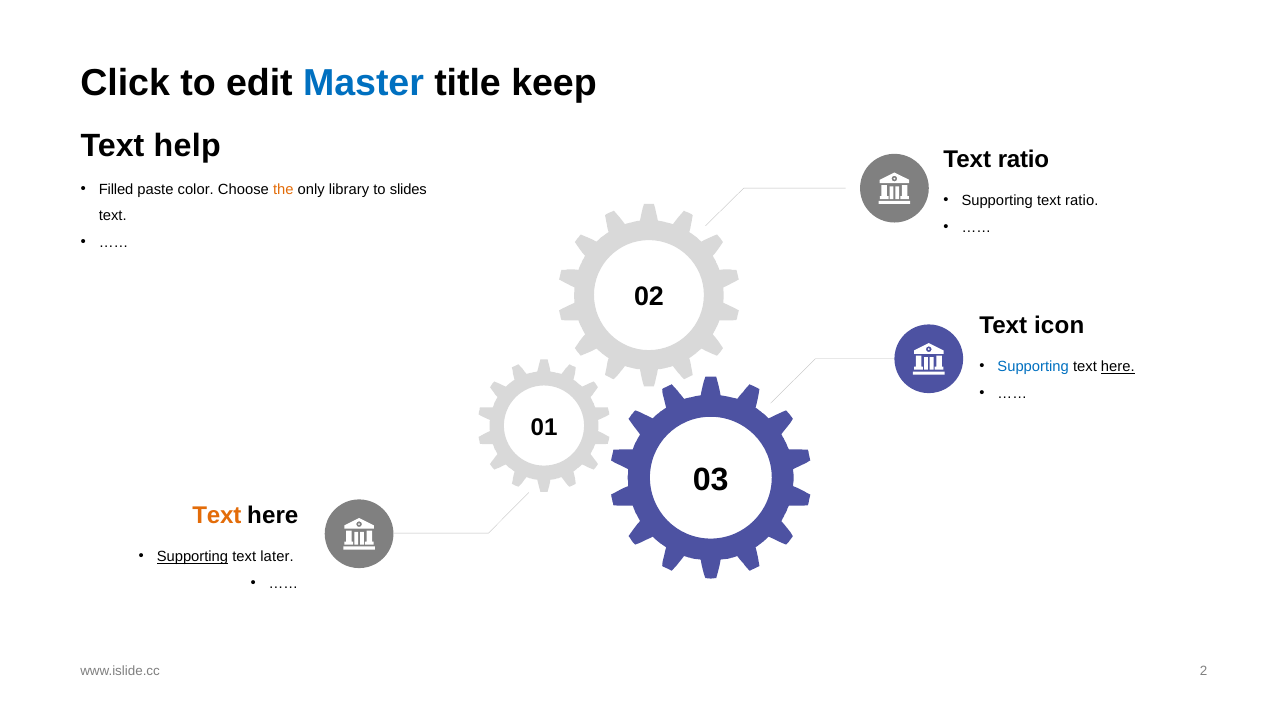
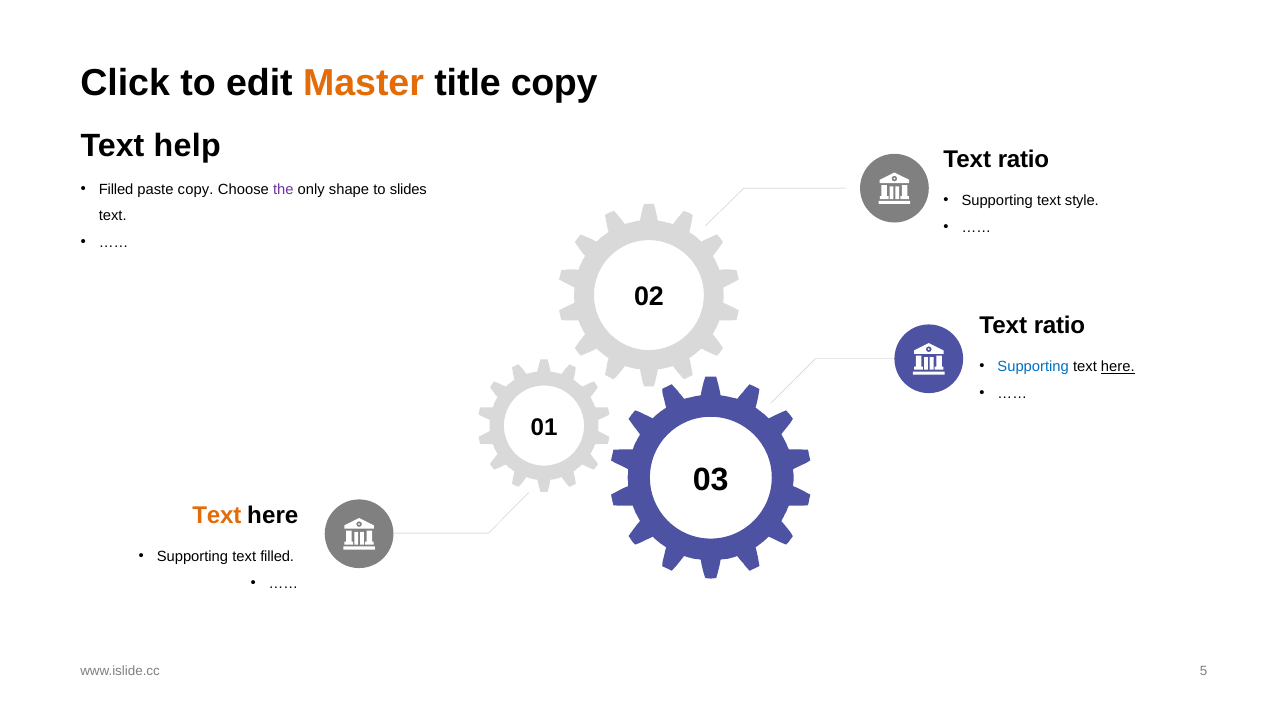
Master colour: blue -> orange (364, 83)
title keep: keep -> copy (554, 83)
paste color: color -> copy (196, 190)
the colour: orange -> purple (283, 190)
library: library -> shape (349, 190)
Supporting text ratio: ratio -> style (1082, 201)
icon: icon -> ratio (1059, 326)
Supporting underline: present -> none (192, 557)
text later: later -> filled (277, 557)
2: 2 -> 5 (1204, 671)
